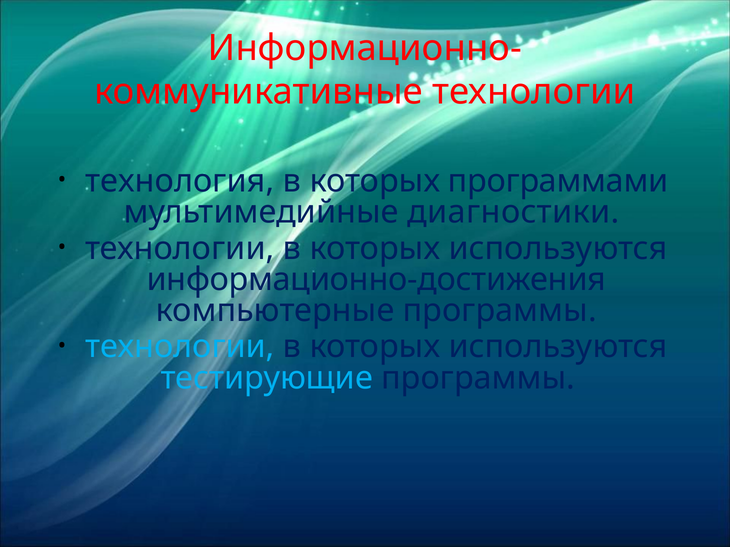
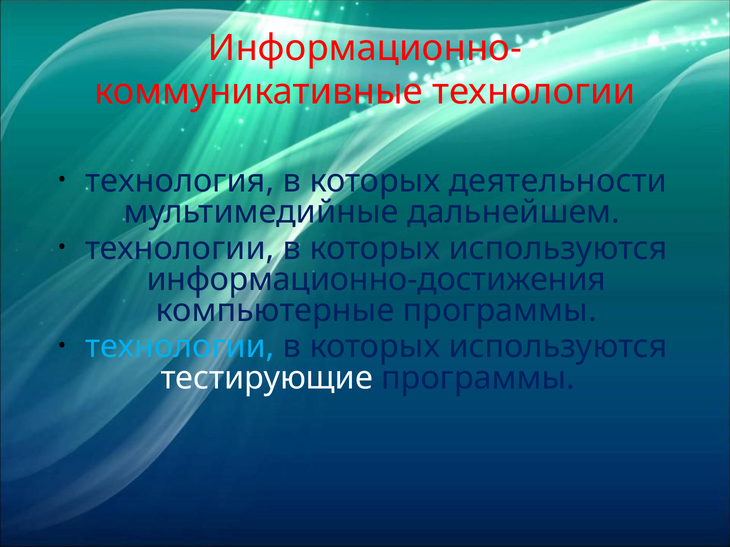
программами: программами -> деятельности (558, 181)
диагностики: диагностики -> дальнейшем (514, 212)
тестирующие colour: light blue -> white (267, 378)
